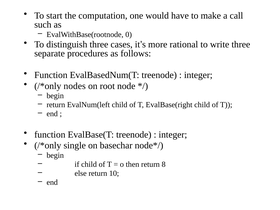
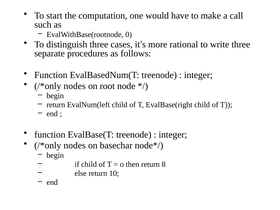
single: single -> nodes (75, 145)
